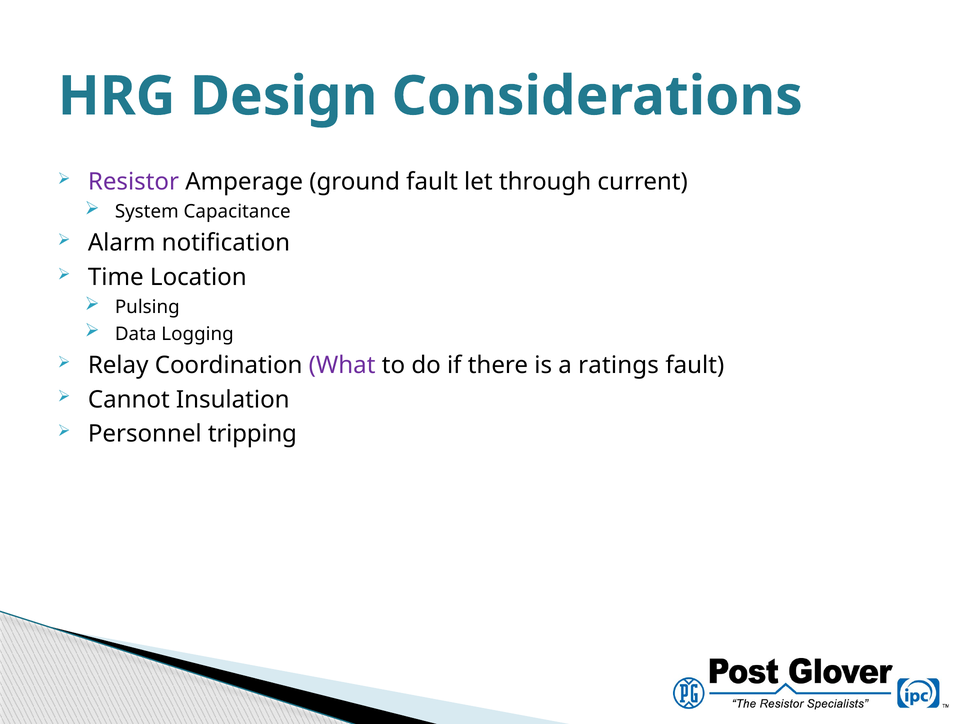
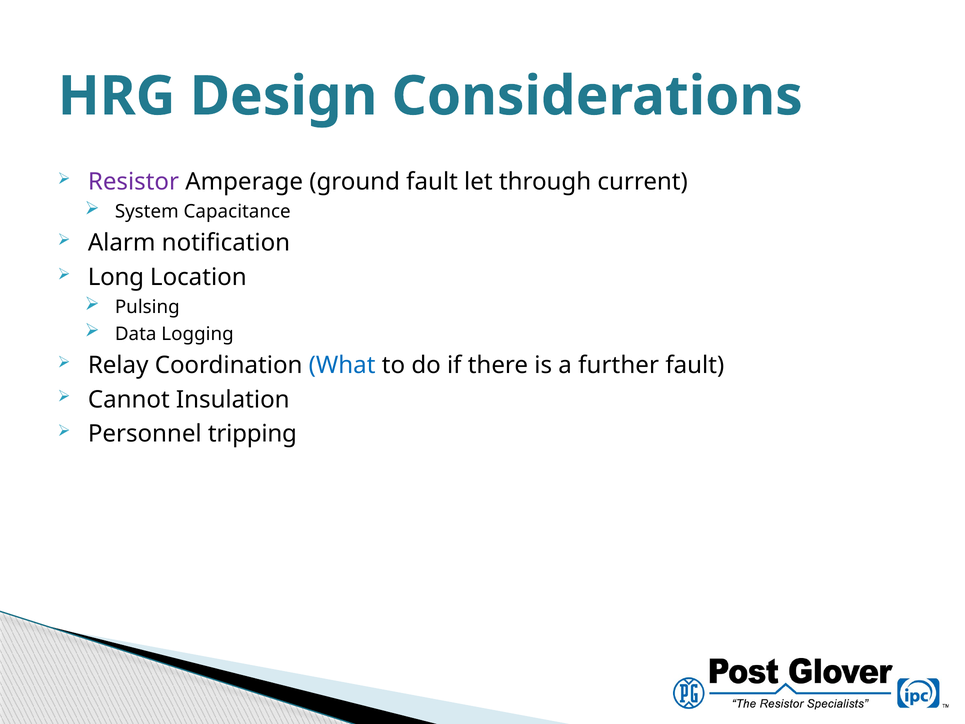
Time: Time -> Long (116, 277)
What colour: purple -> blue (342, 365)
ratings: ratings -> further (619, 365)
